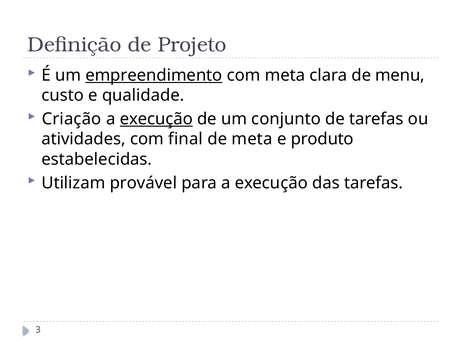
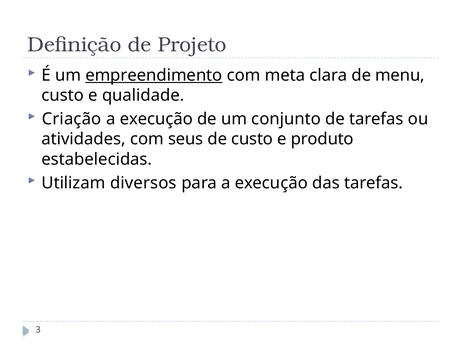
execução underline: present -> none (156, 119)
final: final -> seus (186, 139)
de meta: meta -> custo (252, 139)
provável: provável -> diversos (143, 183)
